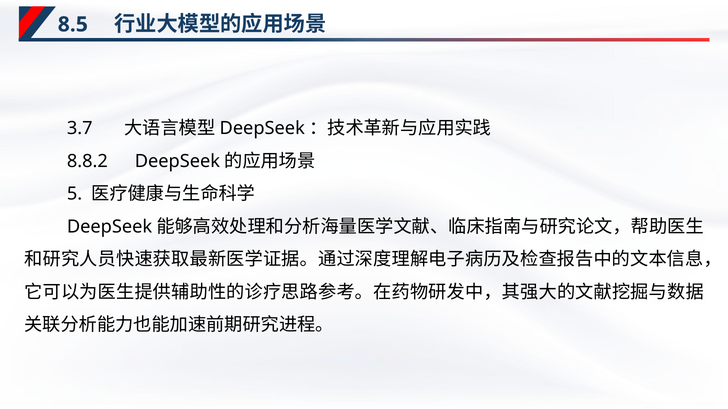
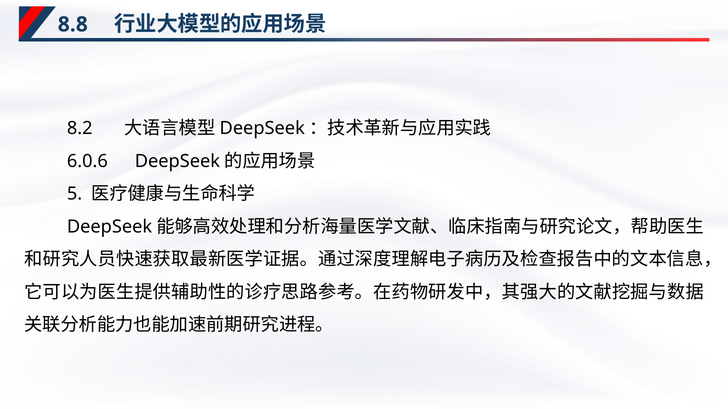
8.5: 8.5 -> 8.8 (73, 24)
3.7: 3.7 -> 8.2 (80, 129)
8.8.2: 8.8.2 -> 6.0.6 (87, 161)
